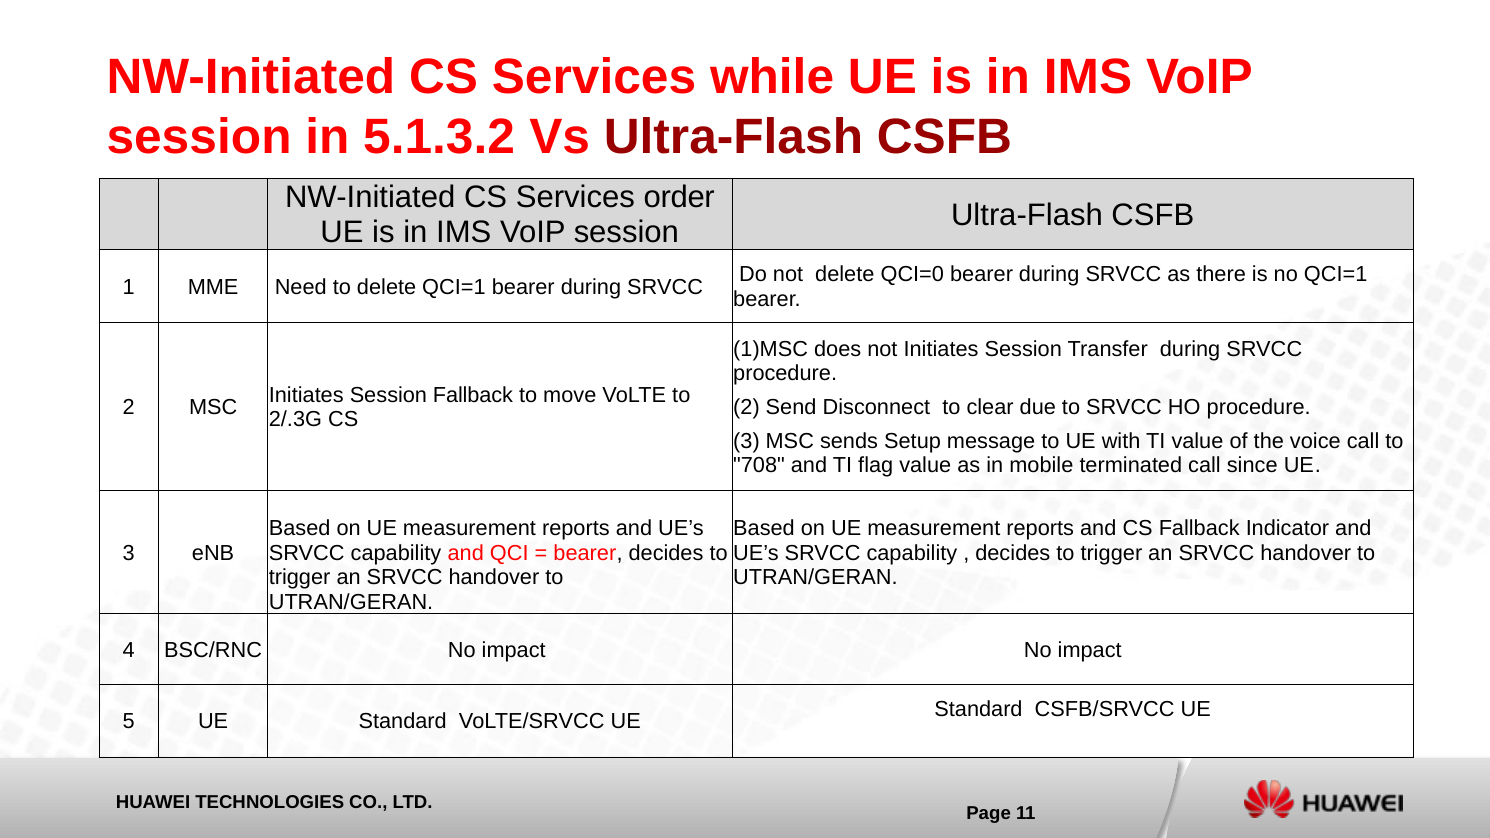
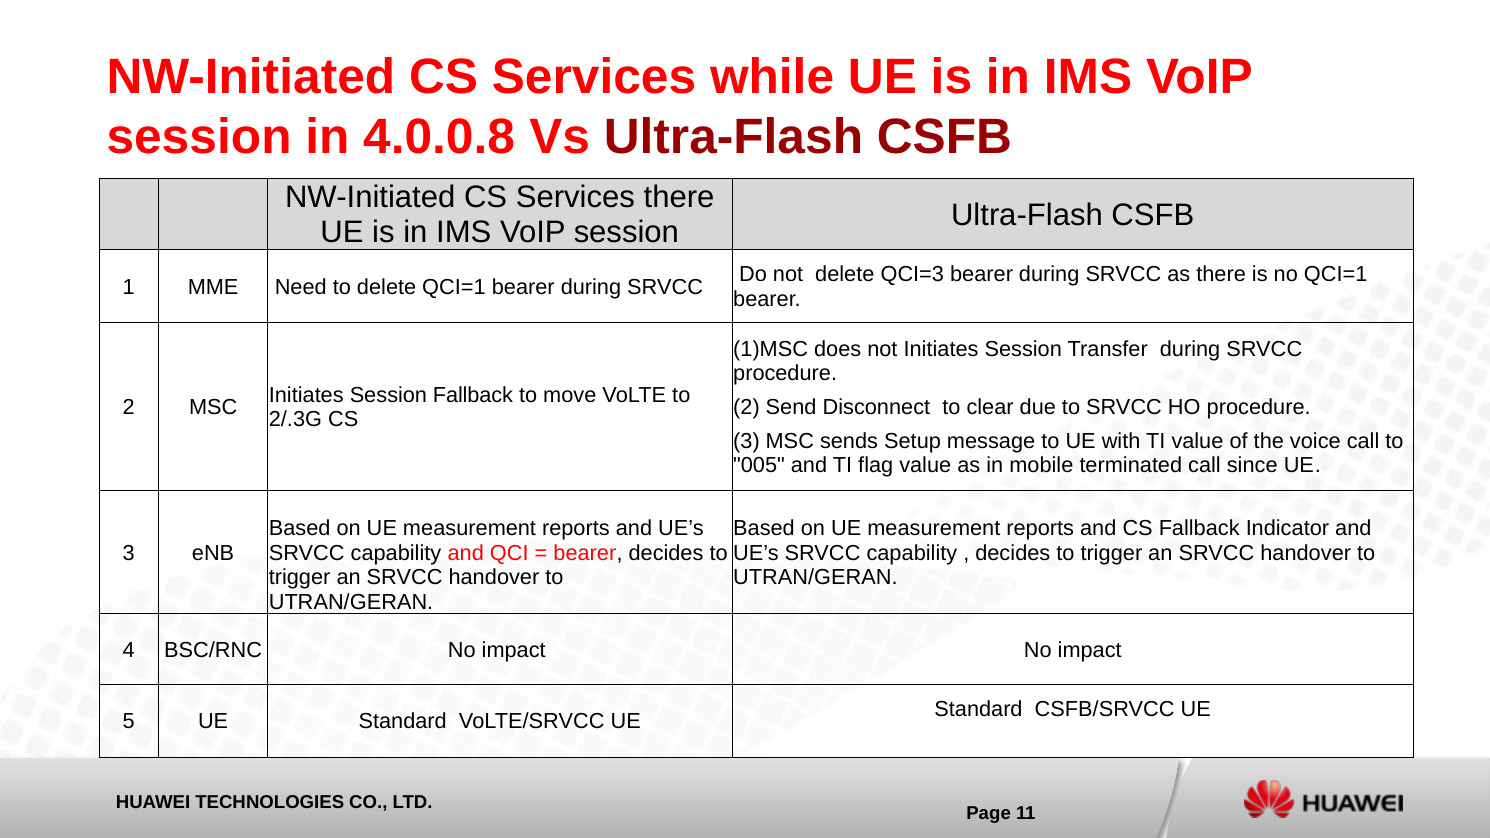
5.1.3.2: 5.1.3.2 -> 4.0.0.8 (439, 137)
Services order: order -> there (679, 198)
QCI=0: QCI=0 -> QCI=3 (912, 275)
708: 708 -> 005 (759, 466)
